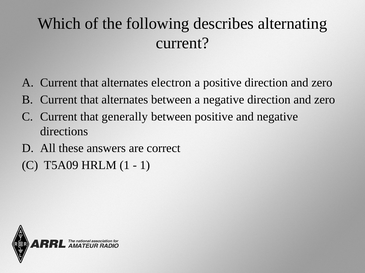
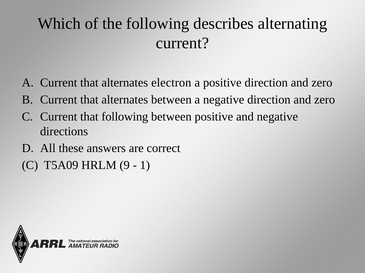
that generally: generally -> following (125, 117)
HRLM 1: 1 -> 9 (125, 166)
